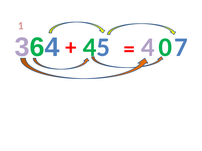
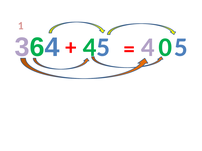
7: 7 -> 5 (181, 47)
